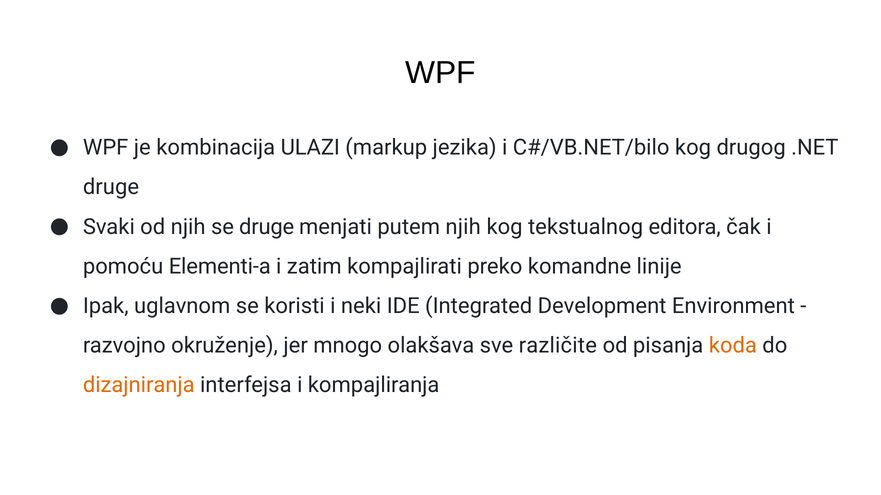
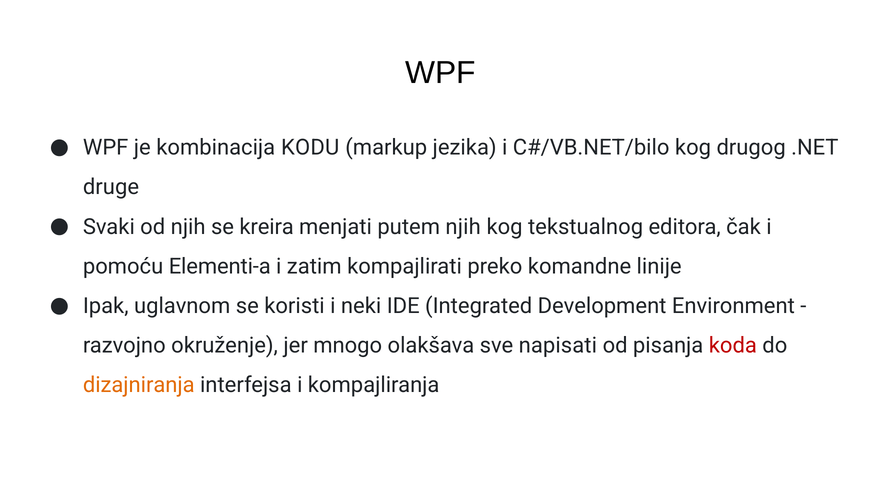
ULAZI: ULAZI -> KODU (310, 148)
se druge: druge -> kreira (267, 227)
različite: različite -> napisati (558, 346)
koda colour: orange -> red (733, 346)
